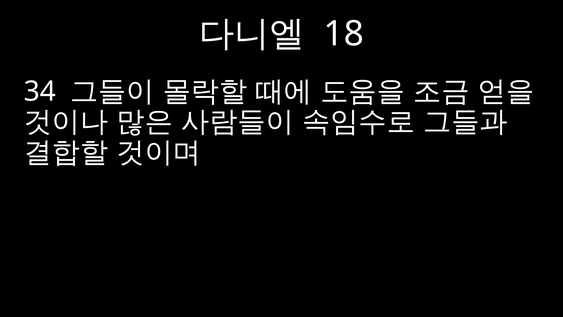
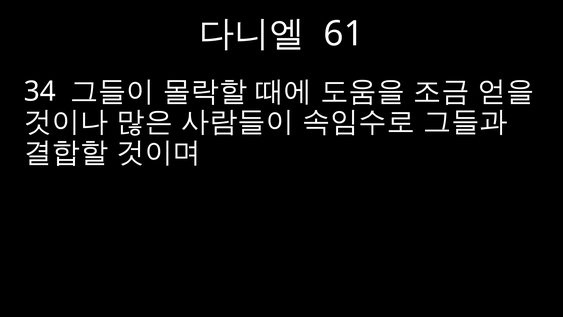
18: 18 -> 61 (344, 34)
